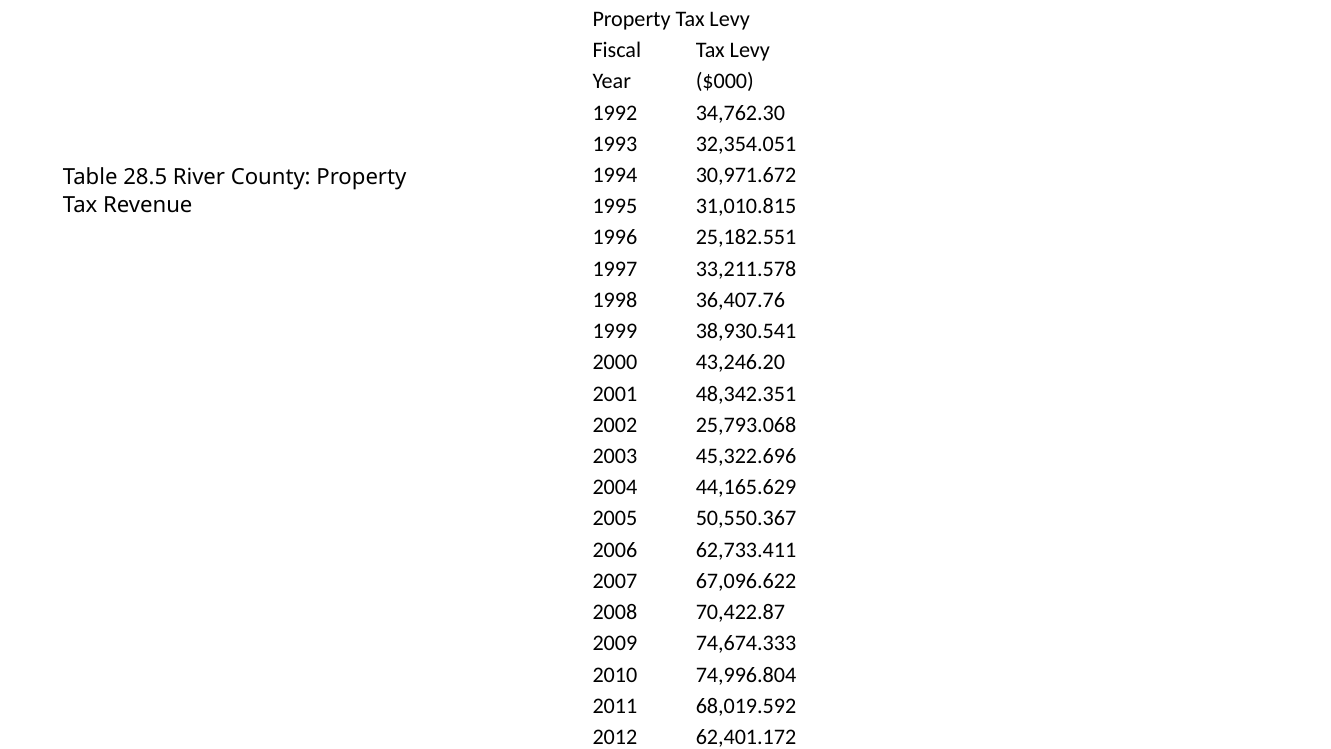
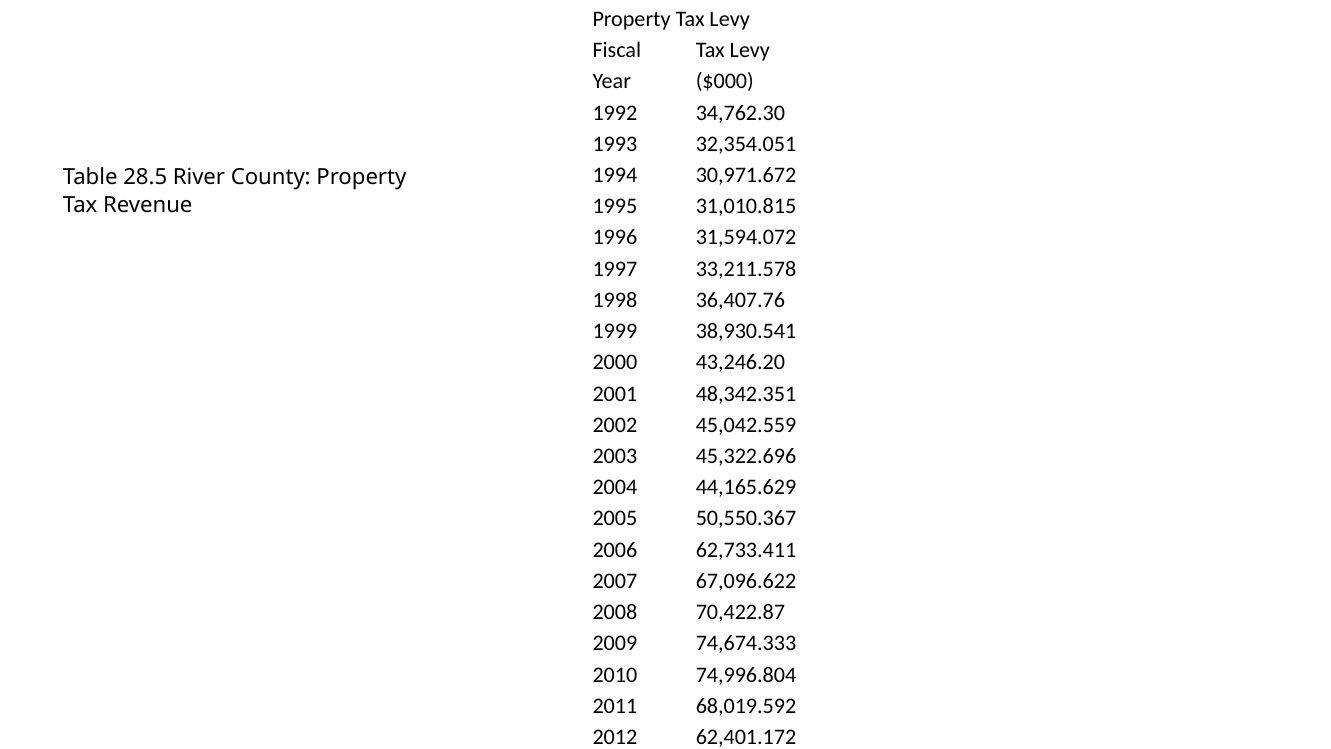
25,182.551: 25,182.551 -> 31,594.072 (746, 238)
25,793.068: 25,793.068 -> 45,042.559 (746, 425)
